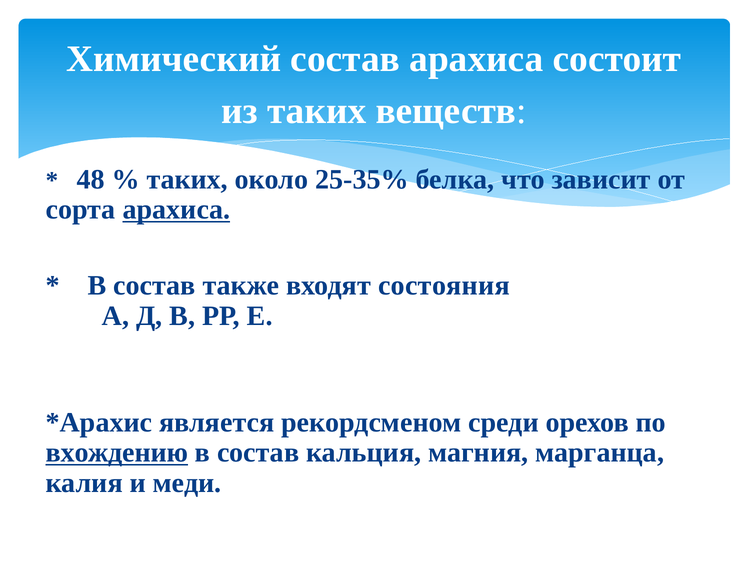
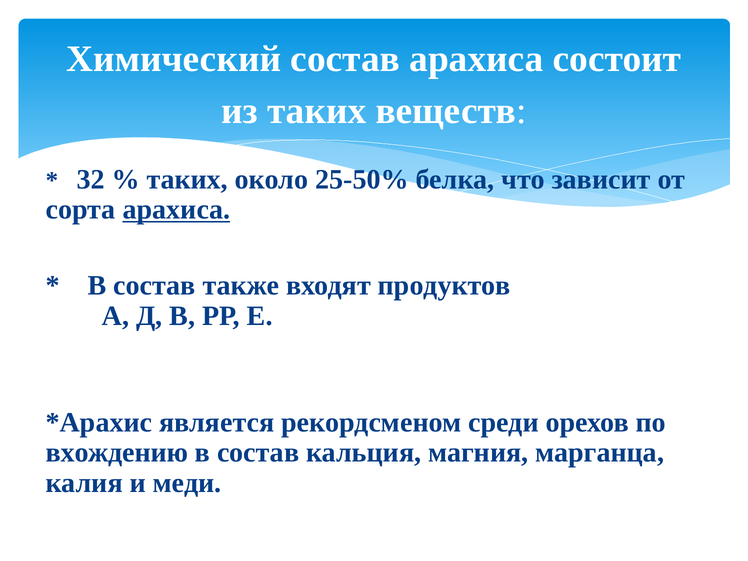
48: 48 -> 32 (91, 179)
25-35%: 25-35% -> 25-50% (362, 179)
состояния: состояния -> продуктов (444, 286)
вхождению underline: present -> none (117, 453)
